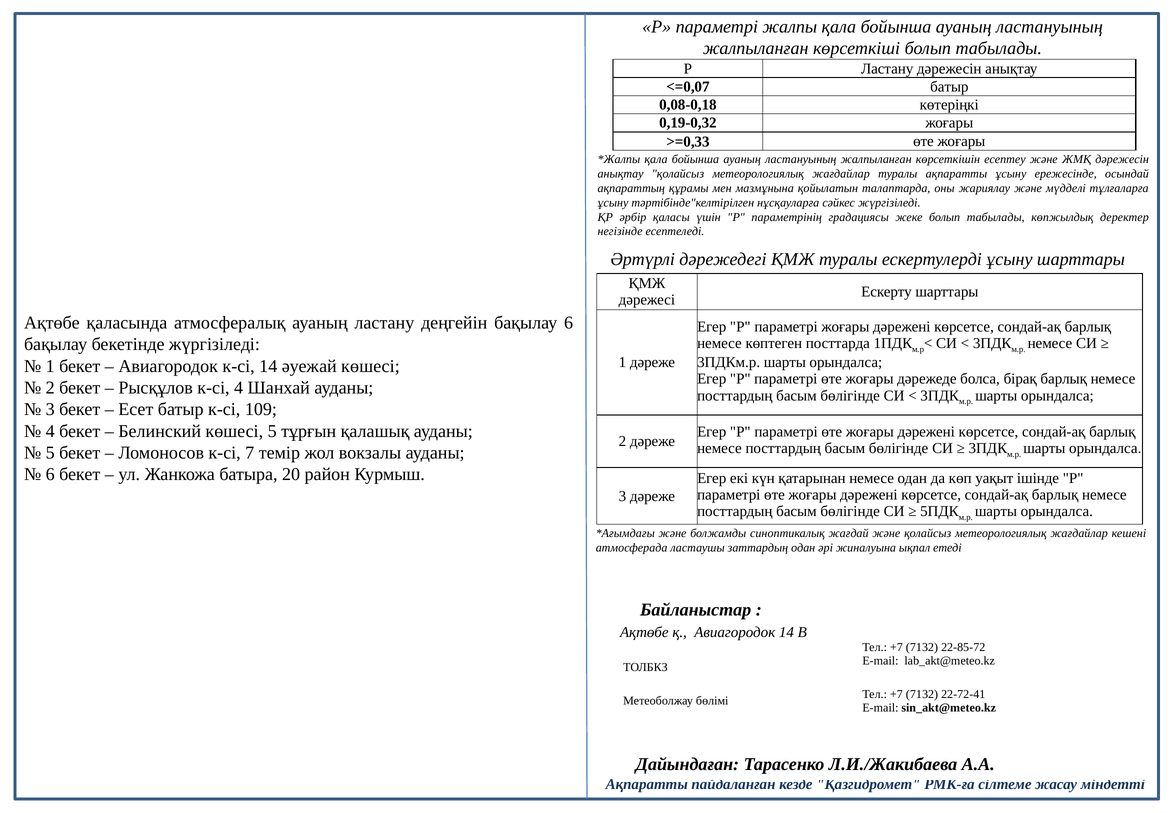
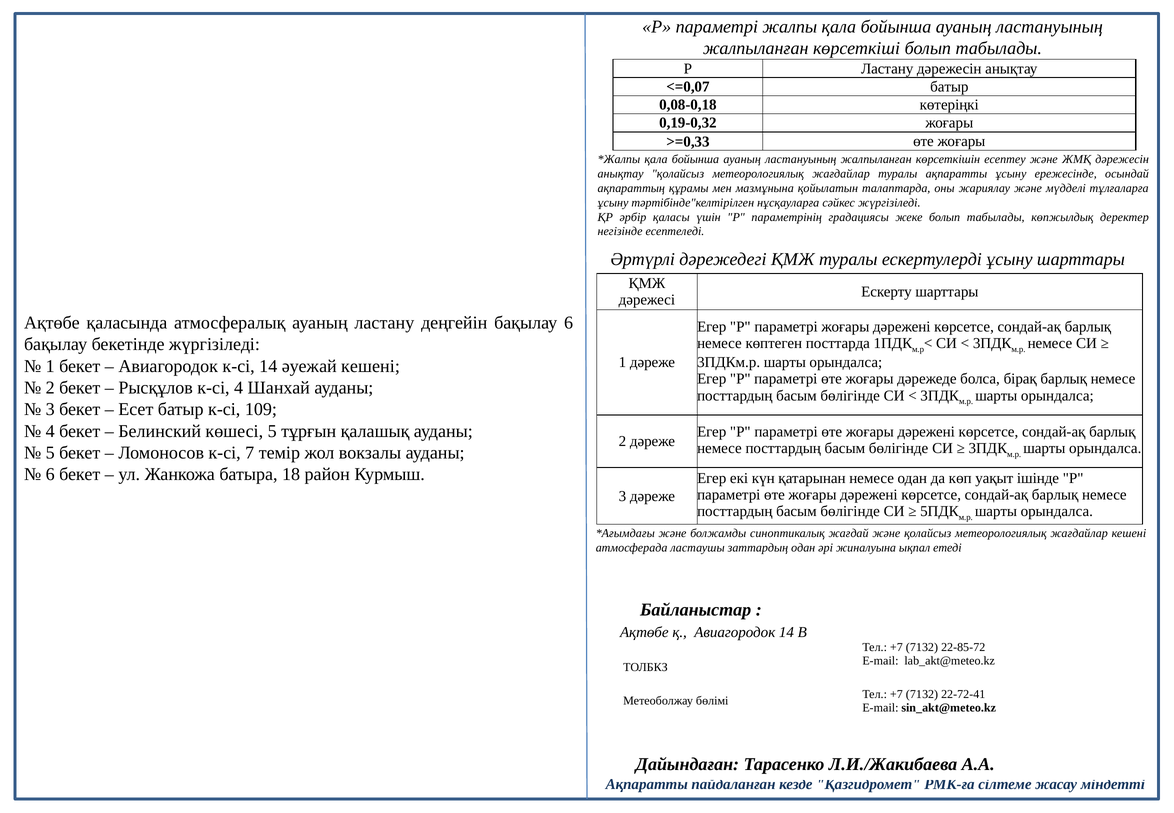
әуежай көшесі: көшесі -> кешені (371, 366)
20: 20 -> 18 (291, 474)
